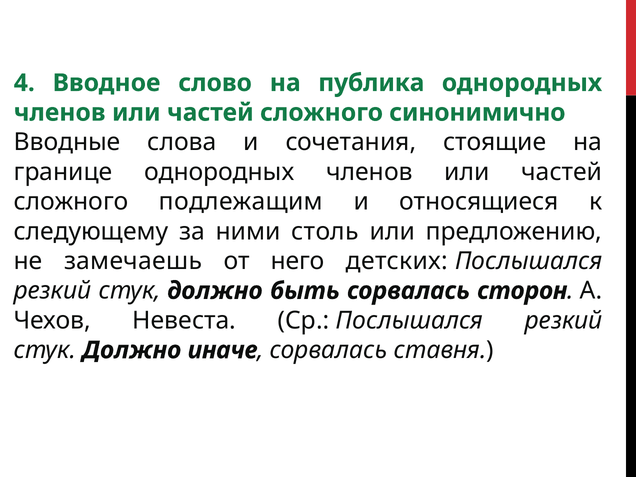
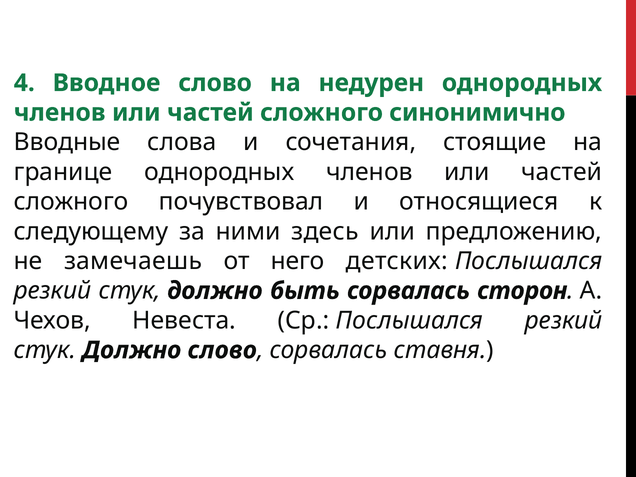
публика: публика -> недурен (371, 83)
подлежащим: подлежащим -> почувствовал (241, 202)
столь: столь -> здесь (325, 231)
Должно иначе: иначе -> слово (222, 350)
